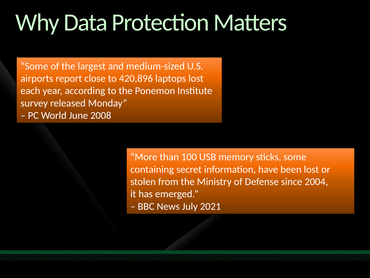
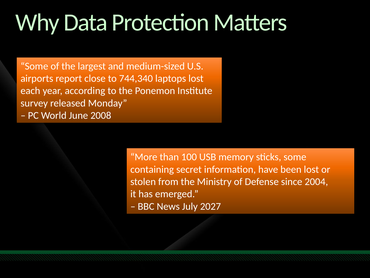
420,896: 420,896 -> 744,340 (136, 78)
2021: 2021 -> 2027 (211, 206)
